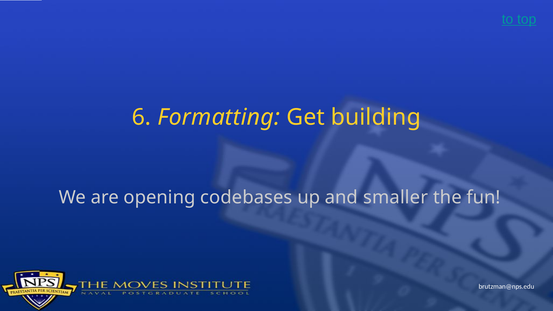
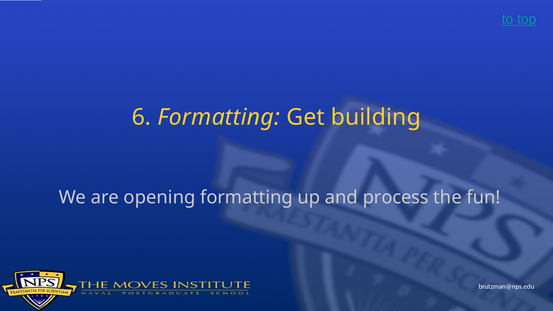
opening codebases: codebases -> formatting (246, 198)
smaller: smaller -> process (396, 198)
